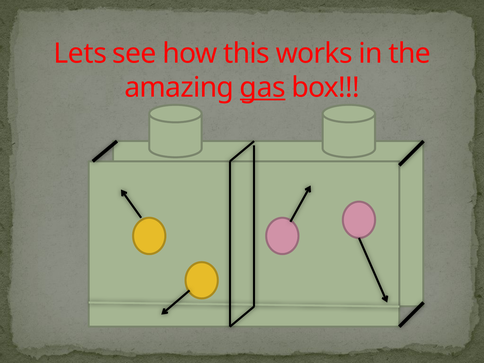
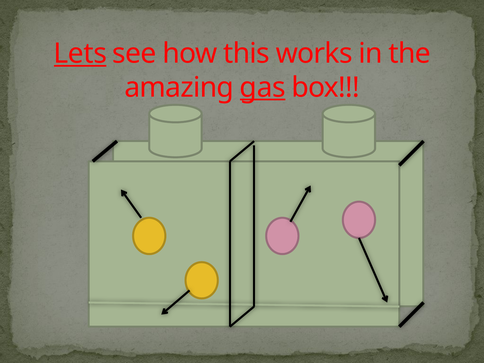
Lets underline: none -> present (80, 54)
